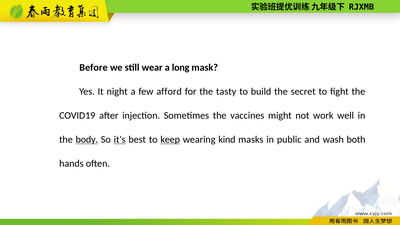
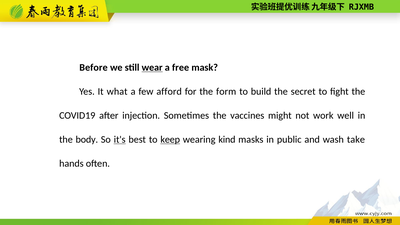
wear underline: none -> present (152, 68)
long: long -> free (181, 68)
night: night -> what (117, 92)
tasty: tasty -> form (226, 92)
body underline: present -> none (87, 140)
both: both -> take (356, 140)
